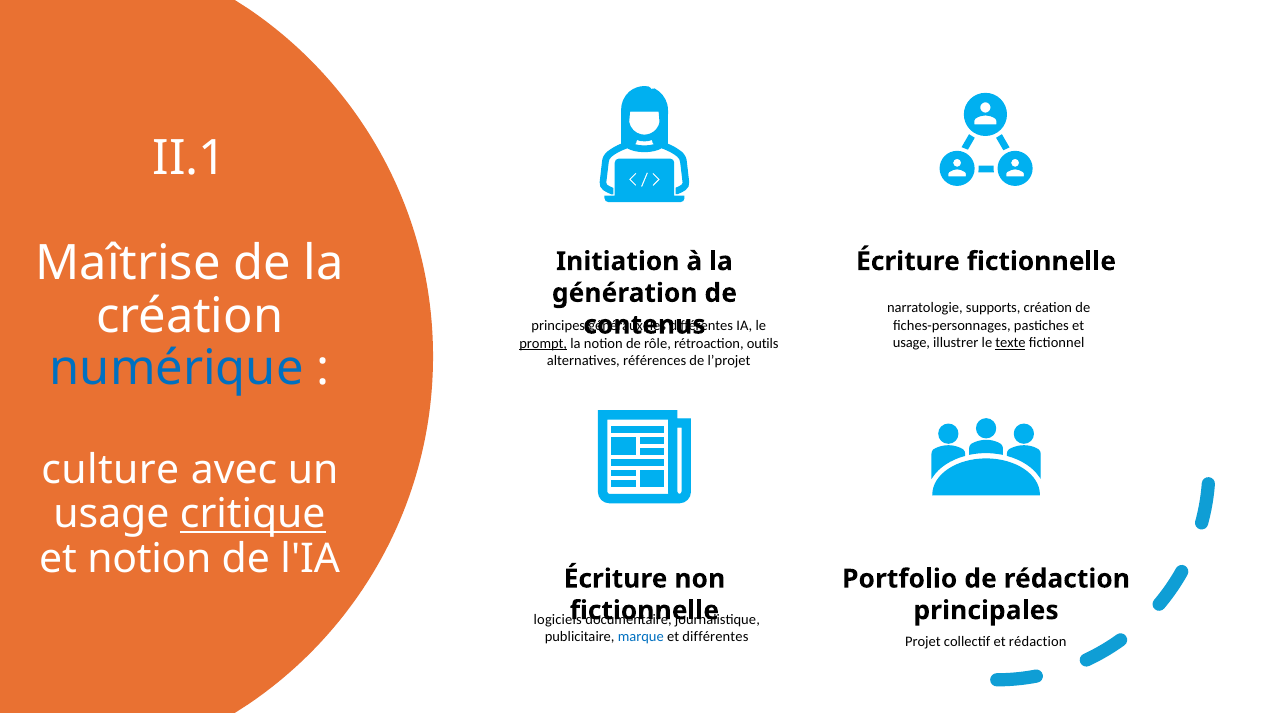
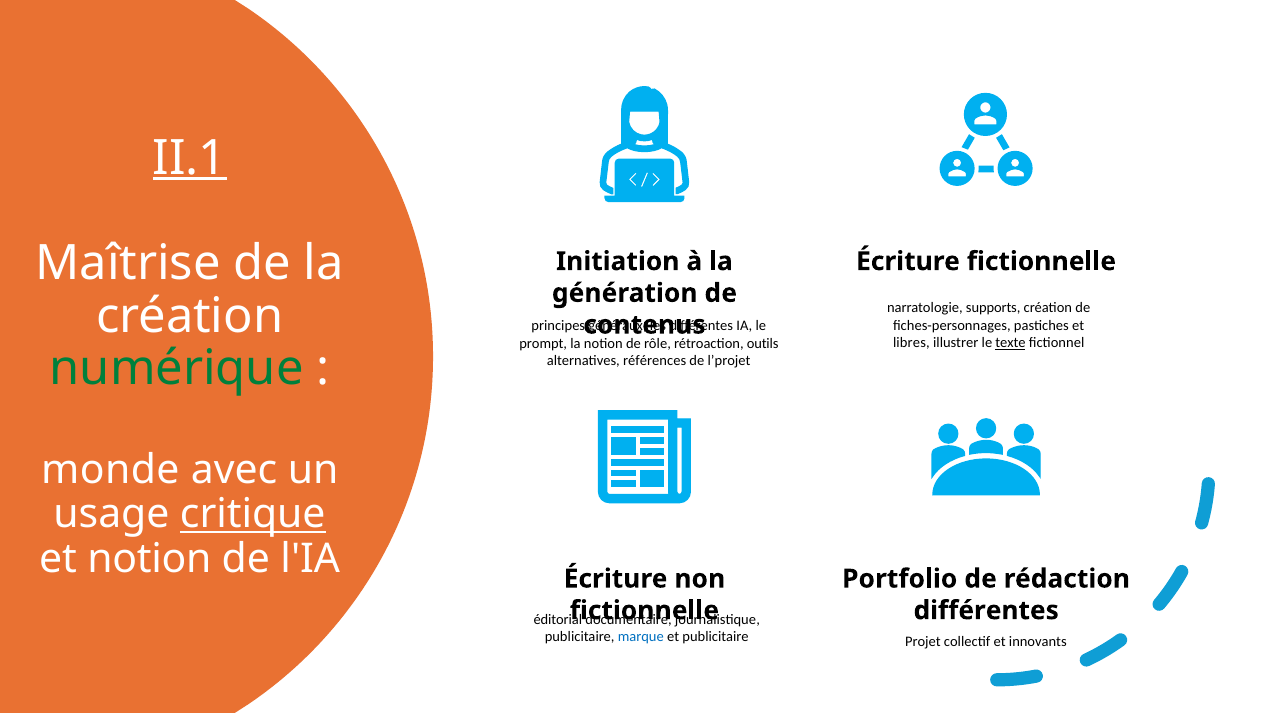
II.1 underline: none -> present (190, 158)
usage: usage -> libres (911, 343)
prompt underline: present -> none (543, 343)
numérique colour: blue -> green (177, 369)
culture: culture -> monde (110, 470)
principales: principales -> différentes (986, 610)
logiciels: logiciels -> éditorial (558, 619)
et différentes: différentes -> publicitaire (716, 637)
et rédaction: rédaction -> innovants (1038, 642)
